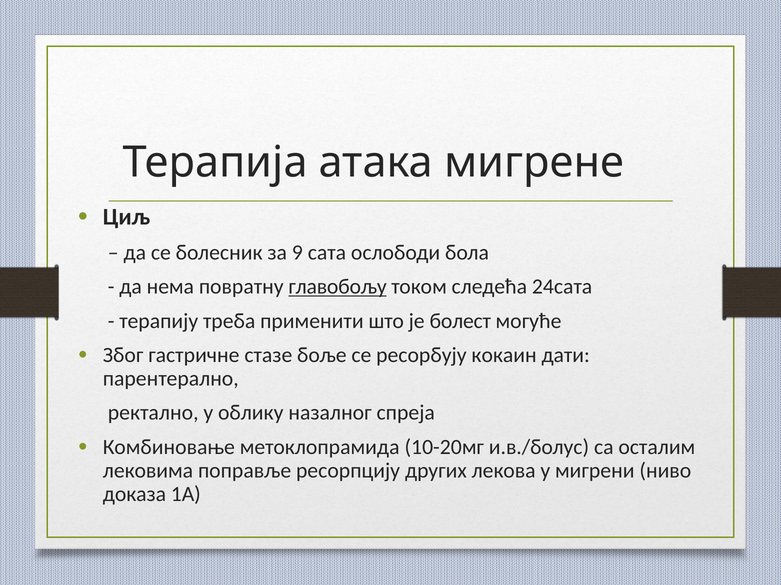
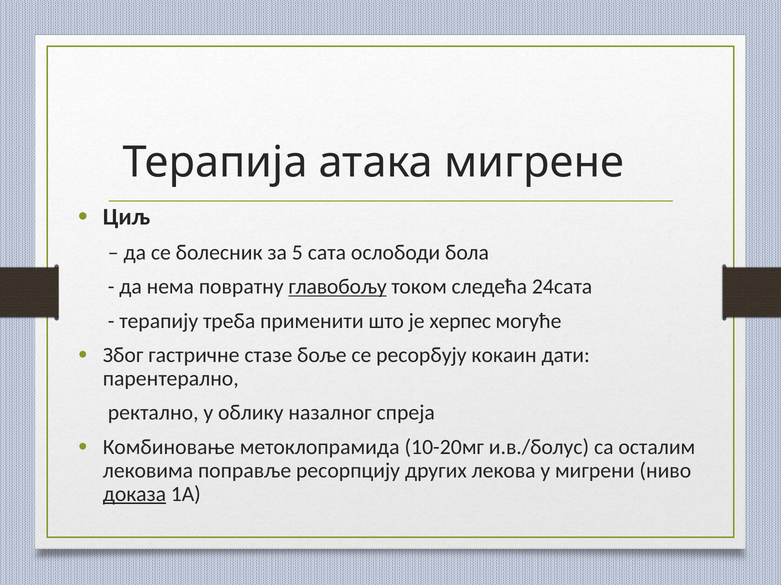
9: 9 -> 5 (297, 253)
бoлeст: бoлeст -> херпес (460, 321)
доказа underline: none -> present (134, 494)
